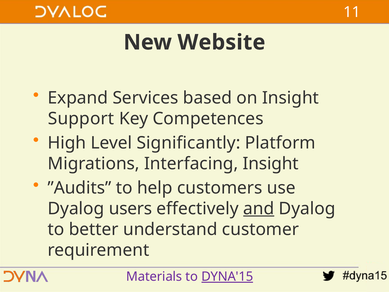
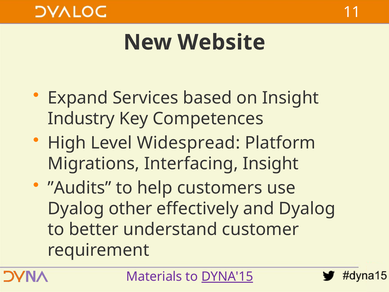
Support: Support -> Industry (81, 119)
Significantly: Significantly -> Widespread (188, 143)
users: users -> other (130, 208)
and underline: present -> none (259, 208)
